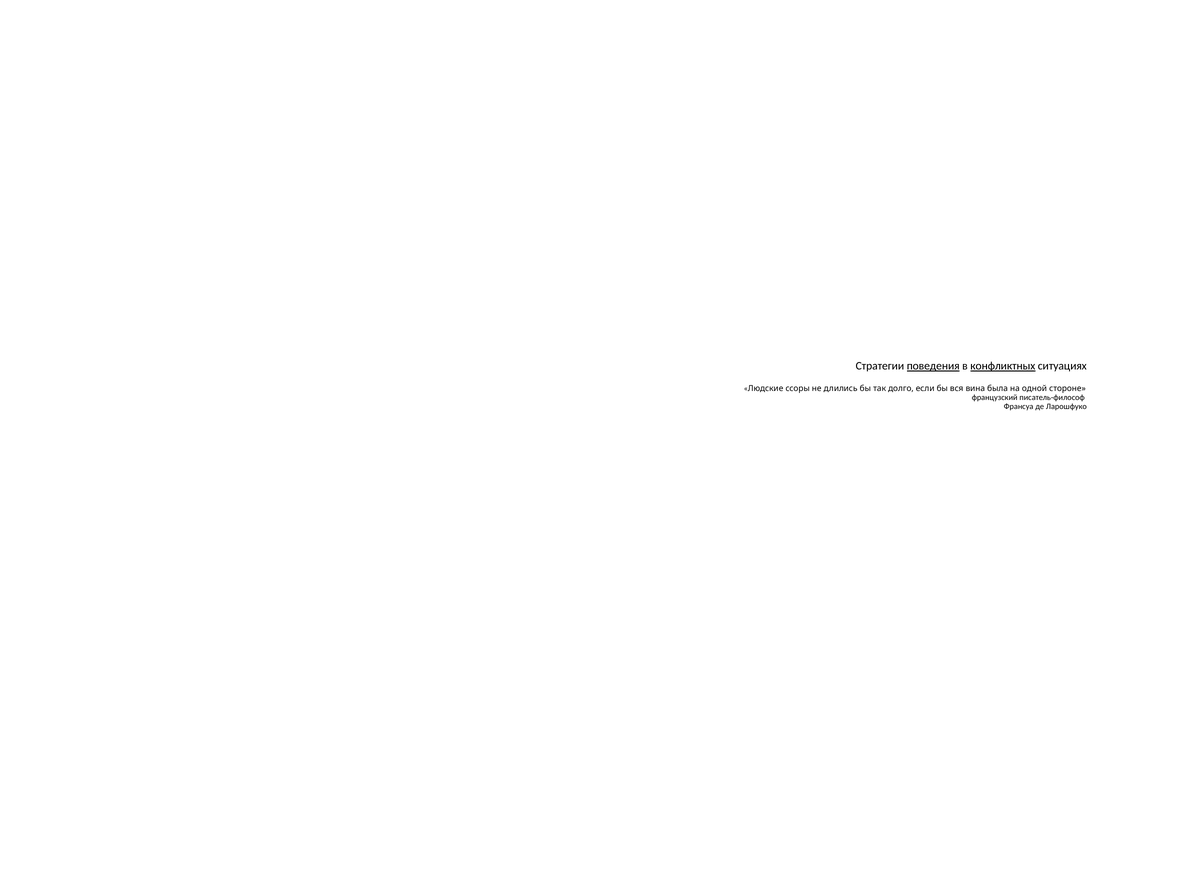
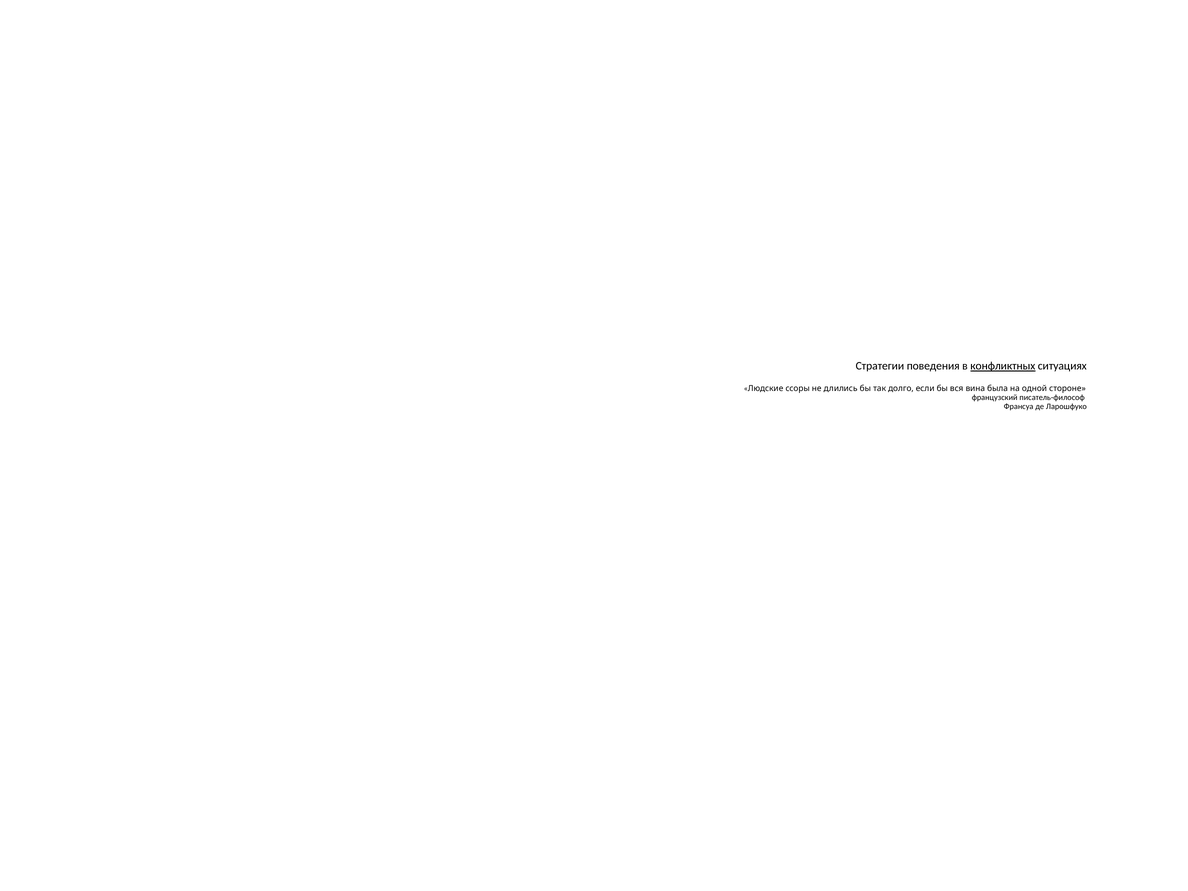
поведения underline: present -> none (933, 366)
